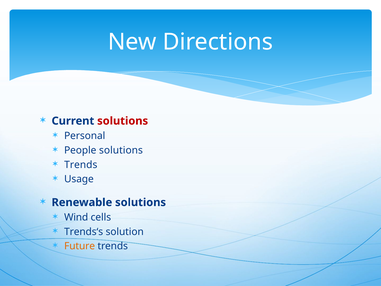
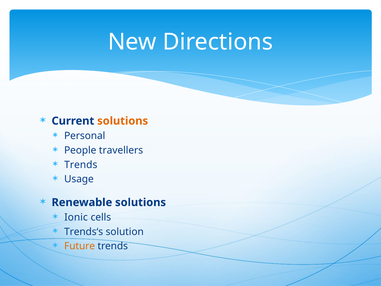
solutions colour: red -> orange (123, 121)
People solutions: solutions -> travellers (121, 150)
Wind: Wind -> Ionic (76, 217)
